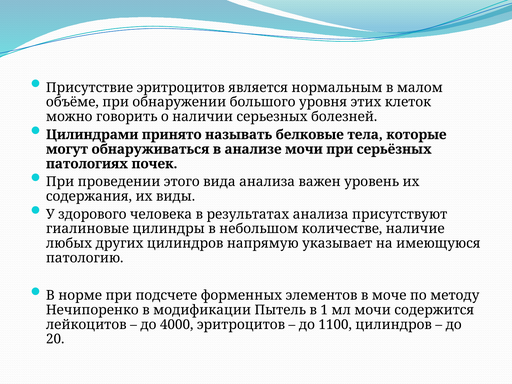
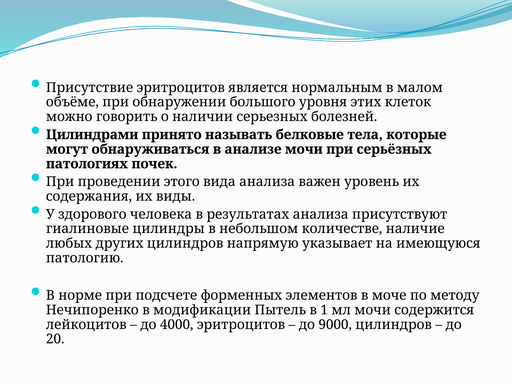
1100: 1100 -> 9000 (335, 325)
